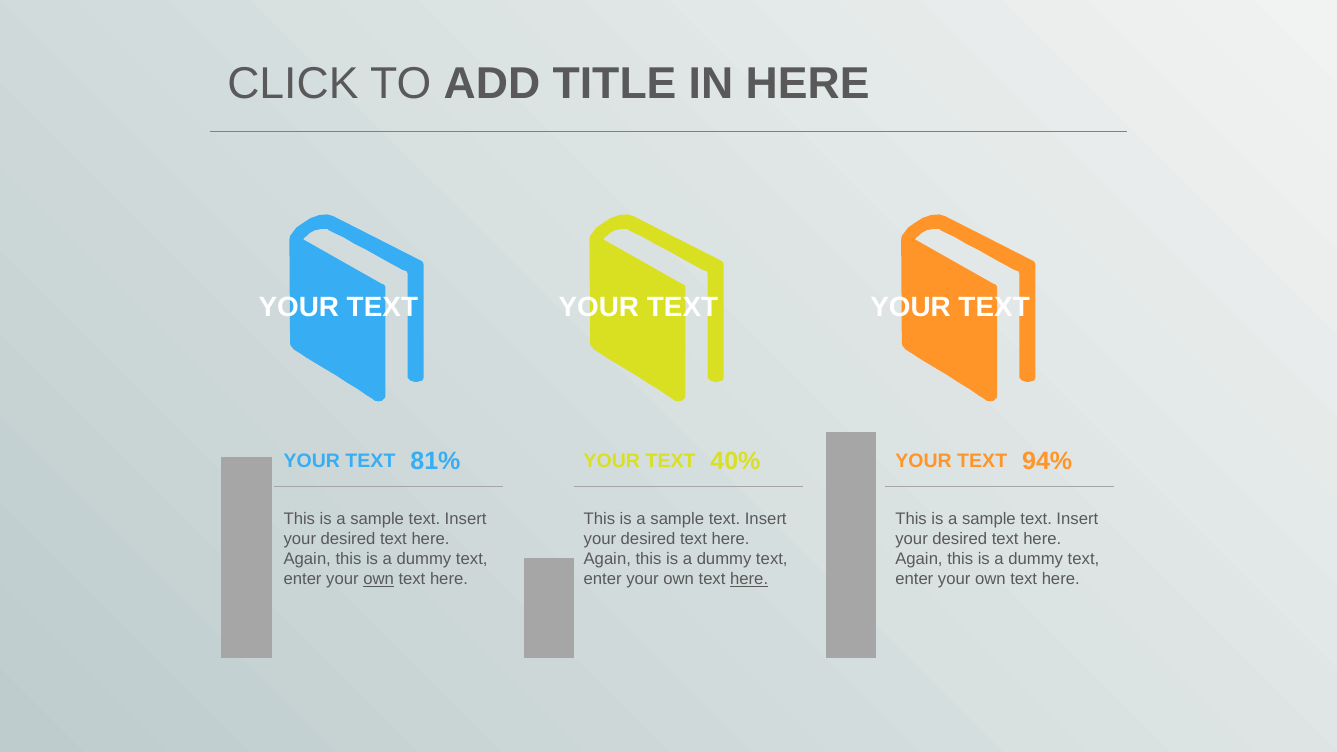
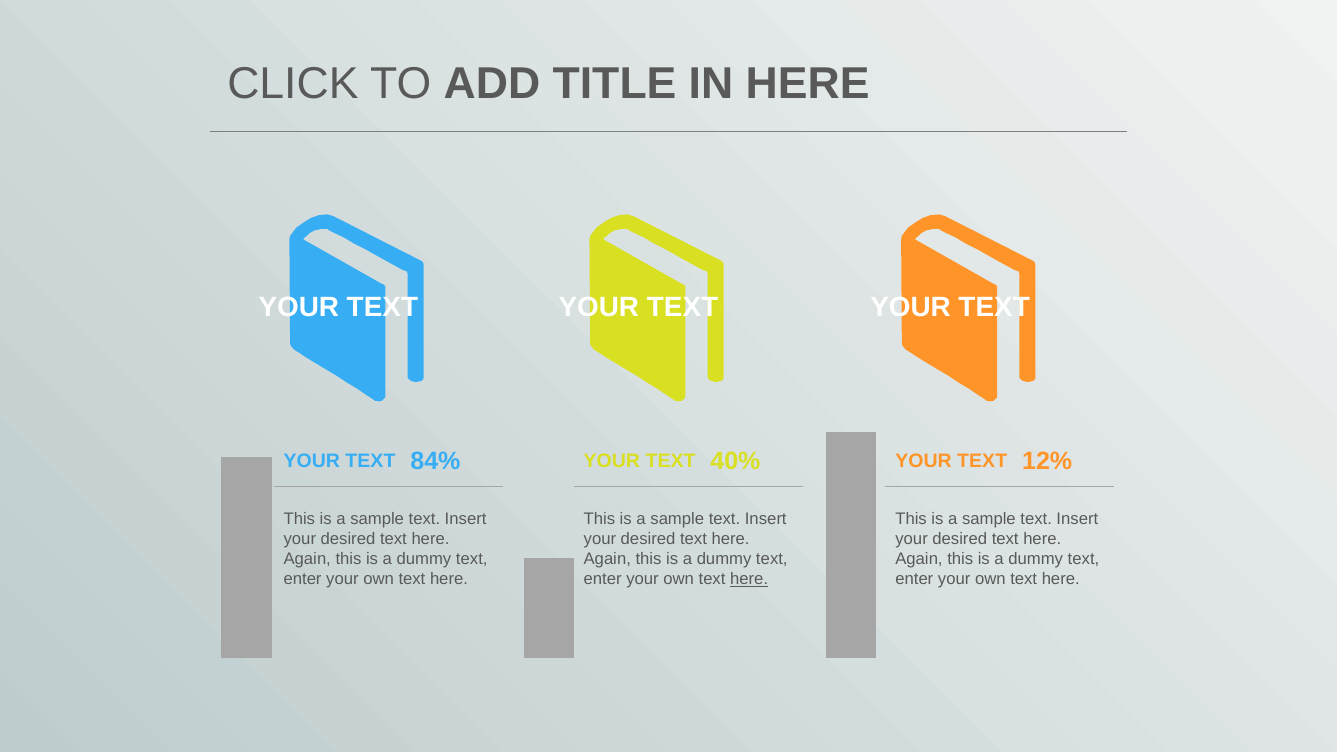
81%: 81% -> 84% (435, 461)
94%: 94% -> 12% (1047, 461)
own underline: present -> none (379, 579)
